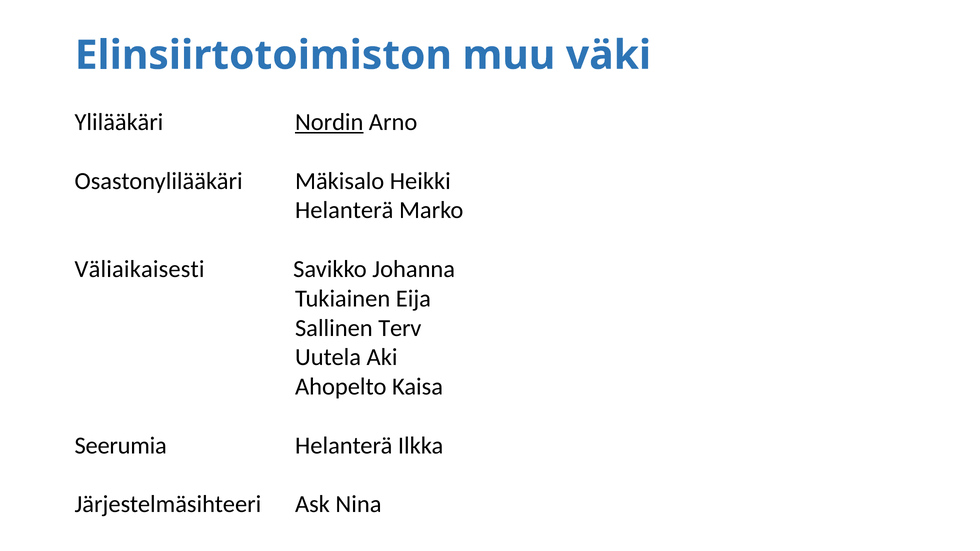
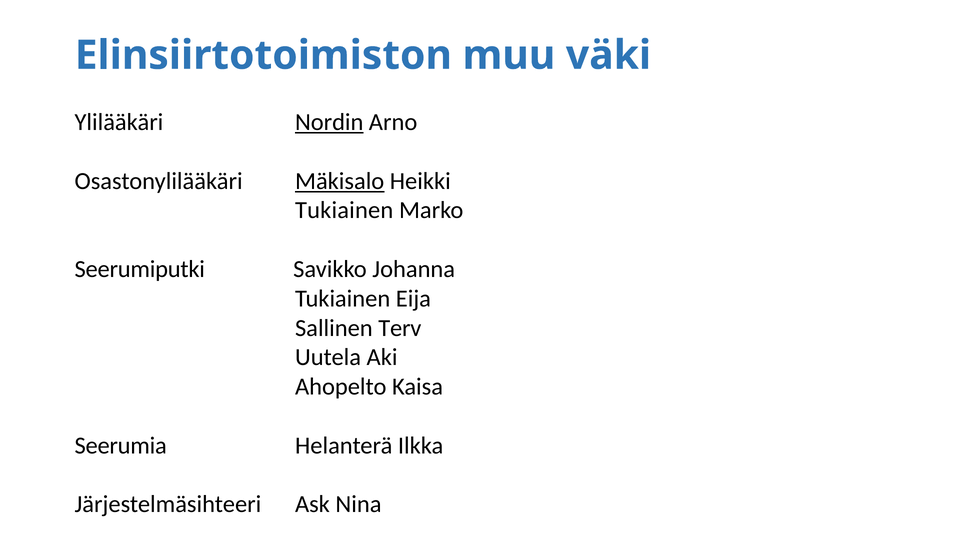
Mäkisalo underline: none -> present (340, 181)
Helanterä: Helanterä -> Tukiainen (344, 210)
Väliaikaisesti: Väliaikaisesti -> Seerumiputki (140, 269)
